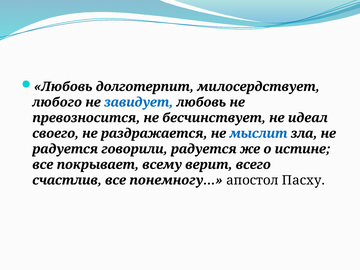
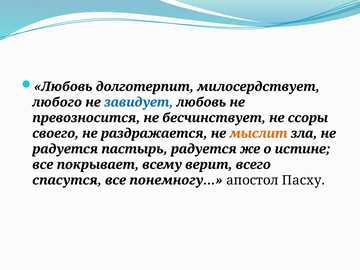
идеал: идеал -> ссоры (308, 118)
мыслит colour: blue -> orange (258, 133)
говорили: говорили -> пастырь (135, 149)
счастлив: счастлив -> спасутся (67, 180)
